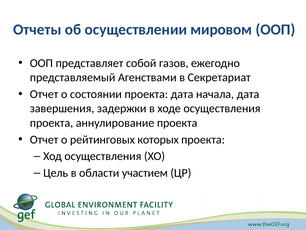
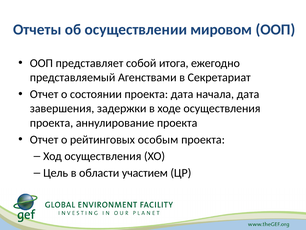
газов: газов -> итога (174, 63)
которых: которых -> особым (158, 139)
